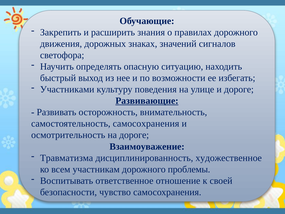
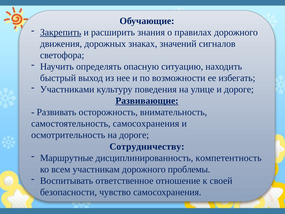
Закрепить underline: none -> present (61, 32)
Взаимоуважение: Взаимоуважение -> Сотрудничеству (147, 146)
Травматизма: Травматизма -> Маршрутные (67, 158)
художественное: художественное -> компетентность (229, 158)
